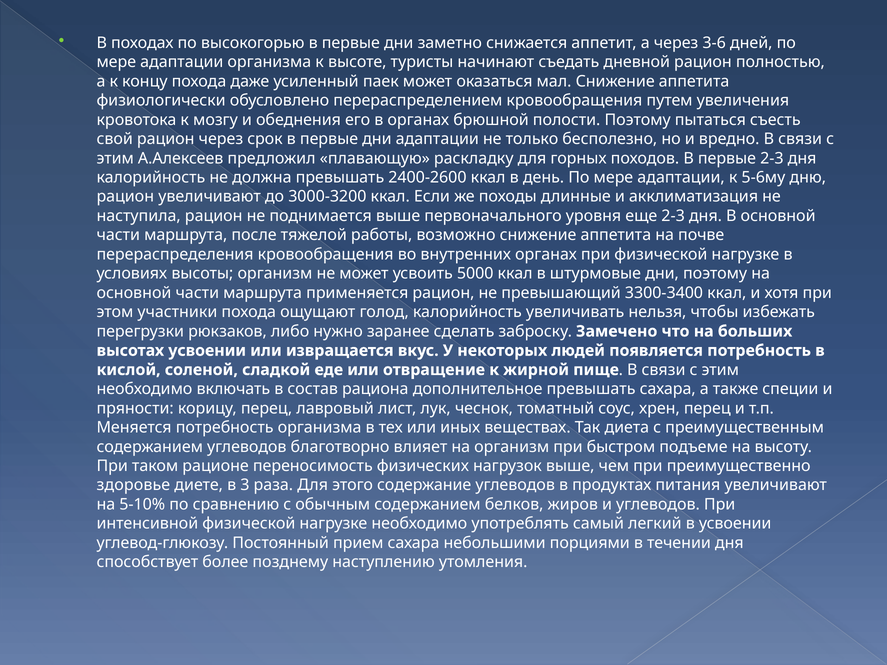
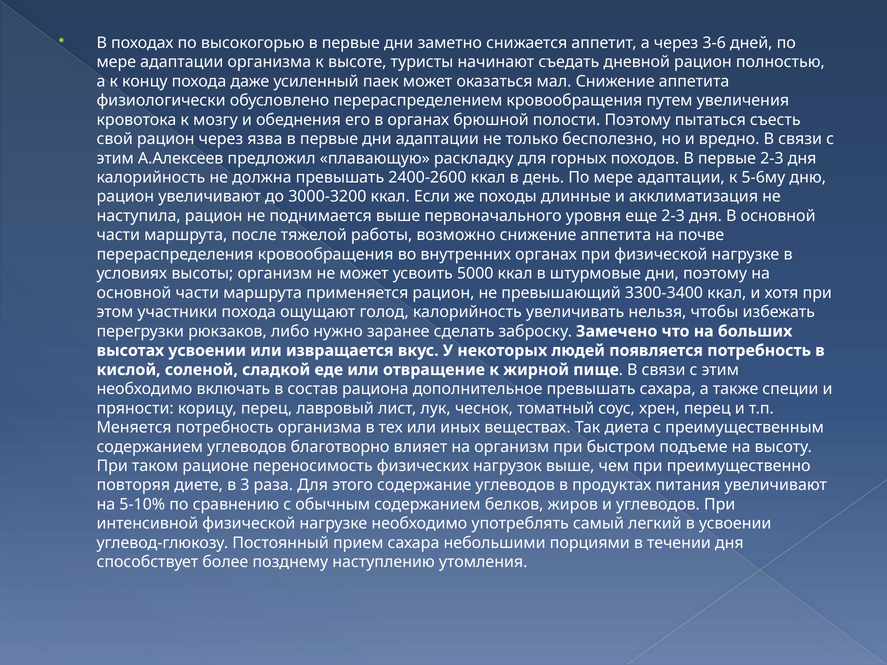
срок: срок -> язва (265, 139)
здоровье: здоровье -> повторяя (133, 485)
